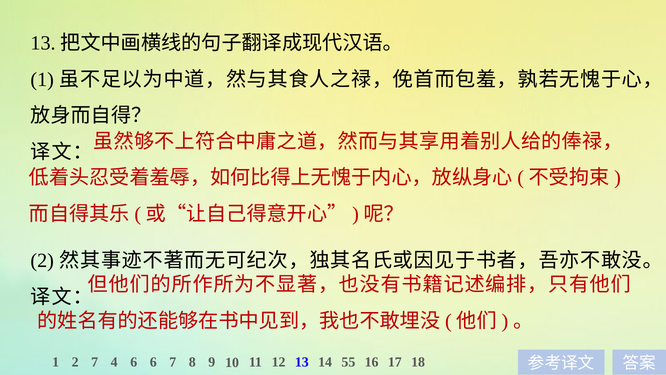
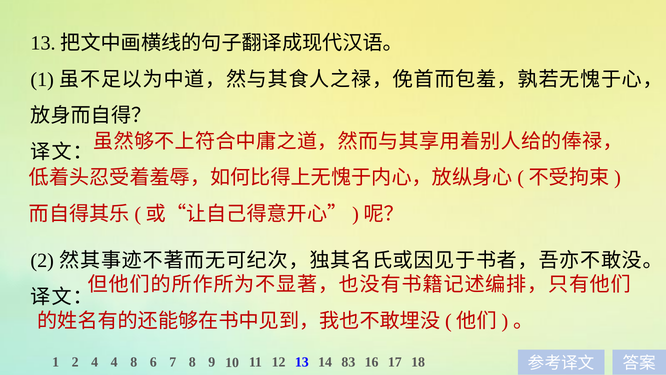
2 7: 7 -> 4 (95, 362)
4 6: 6 -> 8 (134, 362)
55: 55 -> 83 (348, 362)
